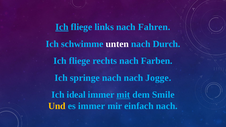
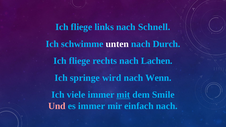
Ich underline: present -> none (62, 27)
Fahren: Fahren -> Schnell (154, 27)
Farben: Farben -> Lachen (157, 61)
springe nach: nach -> wird (112, 78)
Jogge: Jogge -> Wenn (158, 78)
ideal: ideal -> viele (76, 95)
Und colour: yellow -> pink (57, 106)
